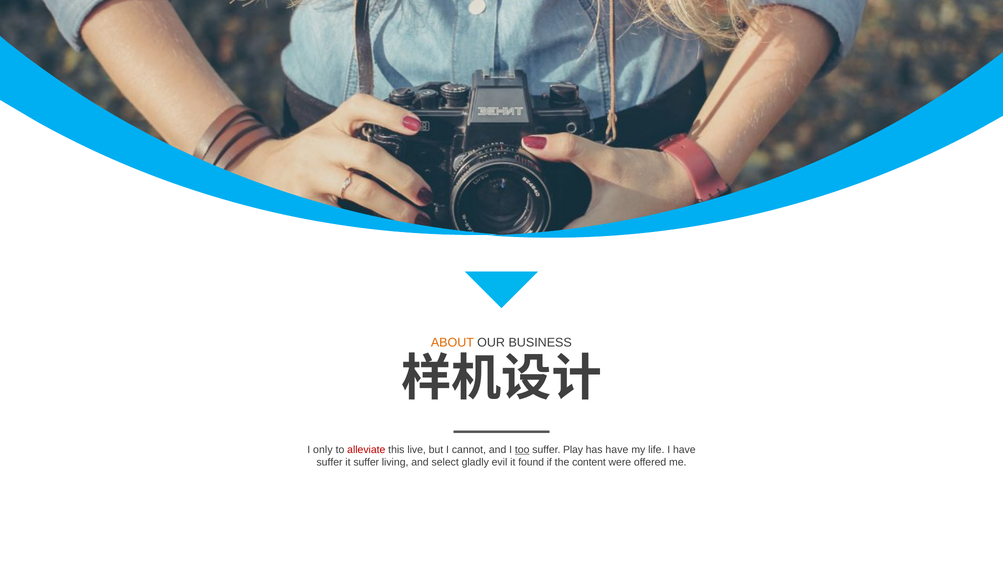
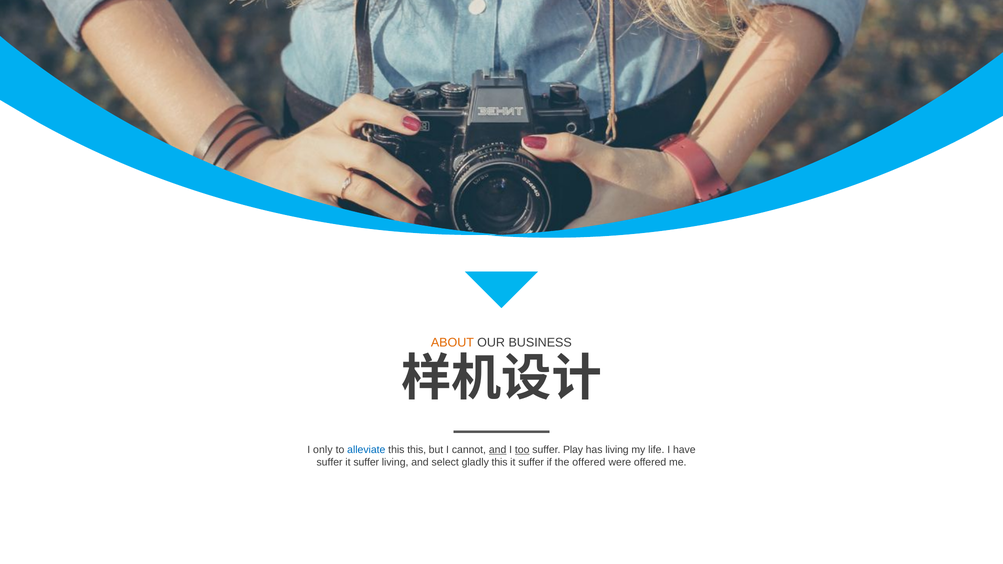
alleviate colour: red -> blue (366, 450)
this live: live -> this (417, 450)
and underline: none -> present (498, 450)
has have: have -> living (617, 450)
gladly evil: evil -> this (500, 463)
found: found -> suffer (531, 463)
the content: content -> offered (589, 463)
